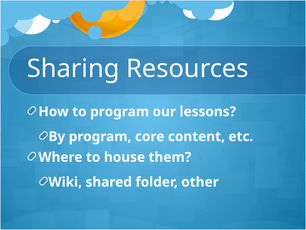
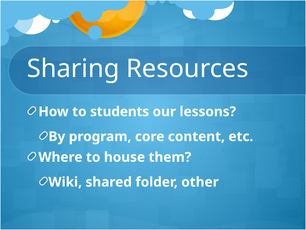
to program: program -> students (120, 111)
